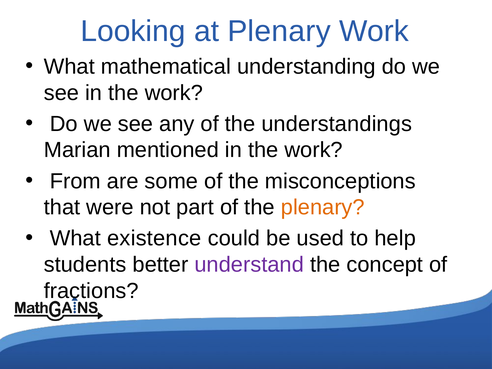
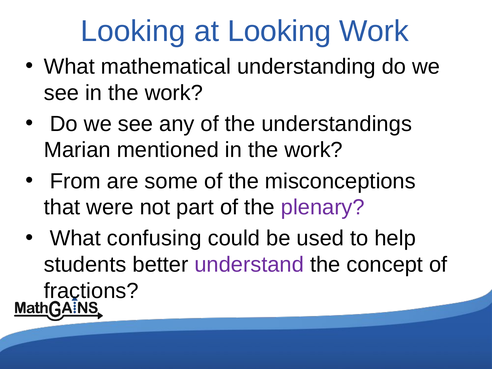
at Plenary: Plenary -> Looking (279, 31)
plenary colour: orange -> purple (323, 207)
existence: existence -> confusing (154, 238)
